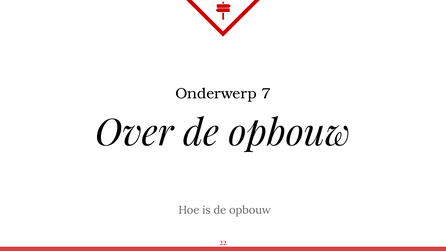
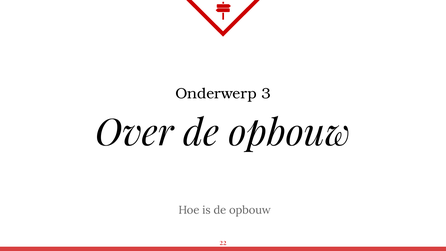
7: 7 -> 3 (266, 94)
